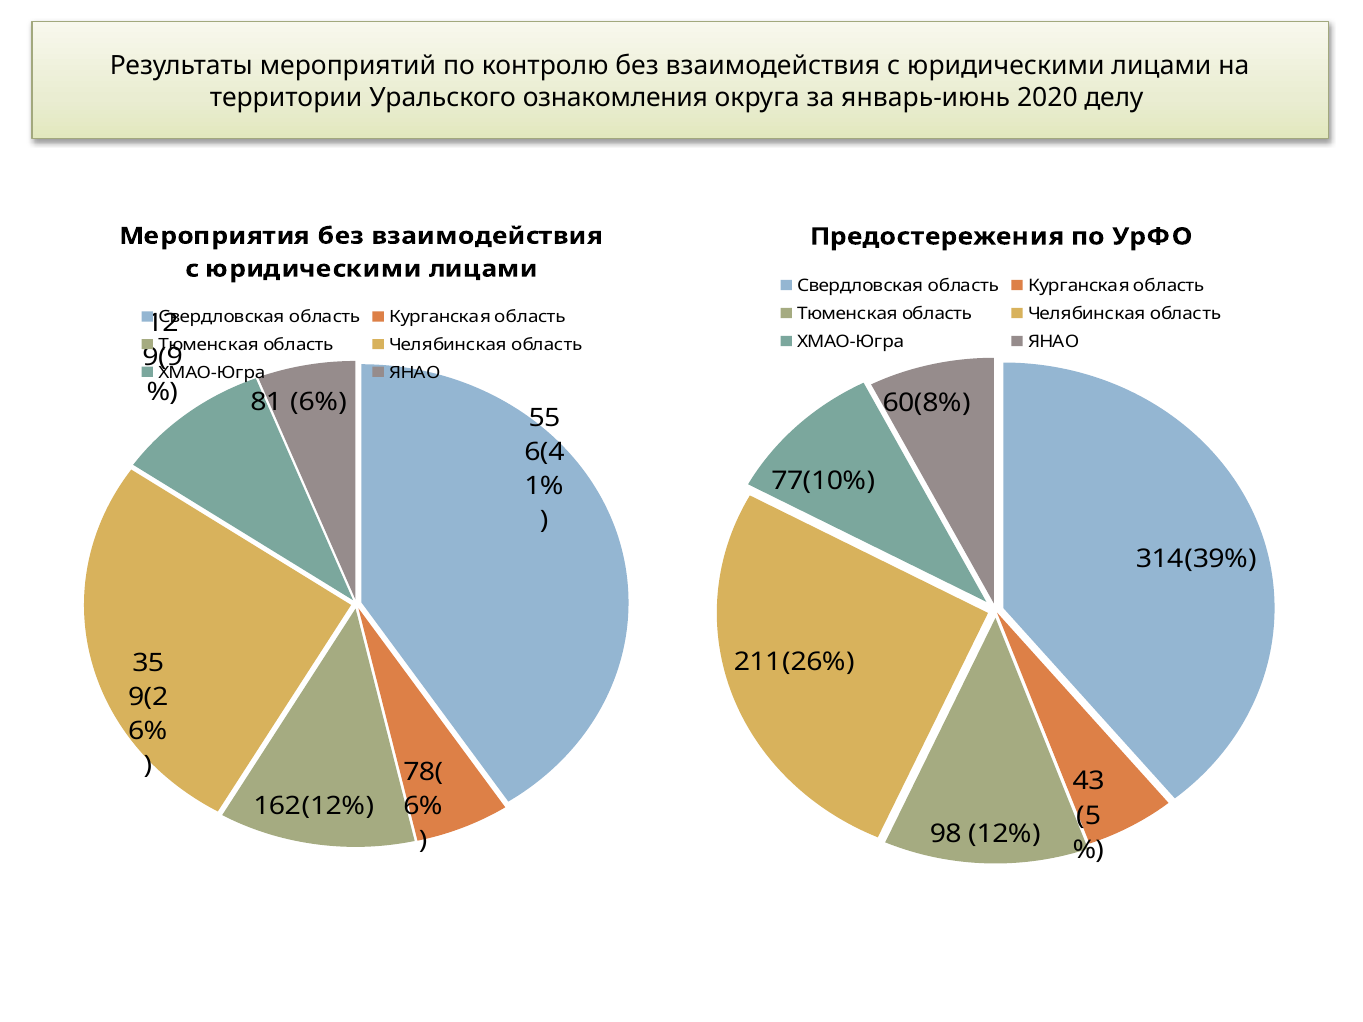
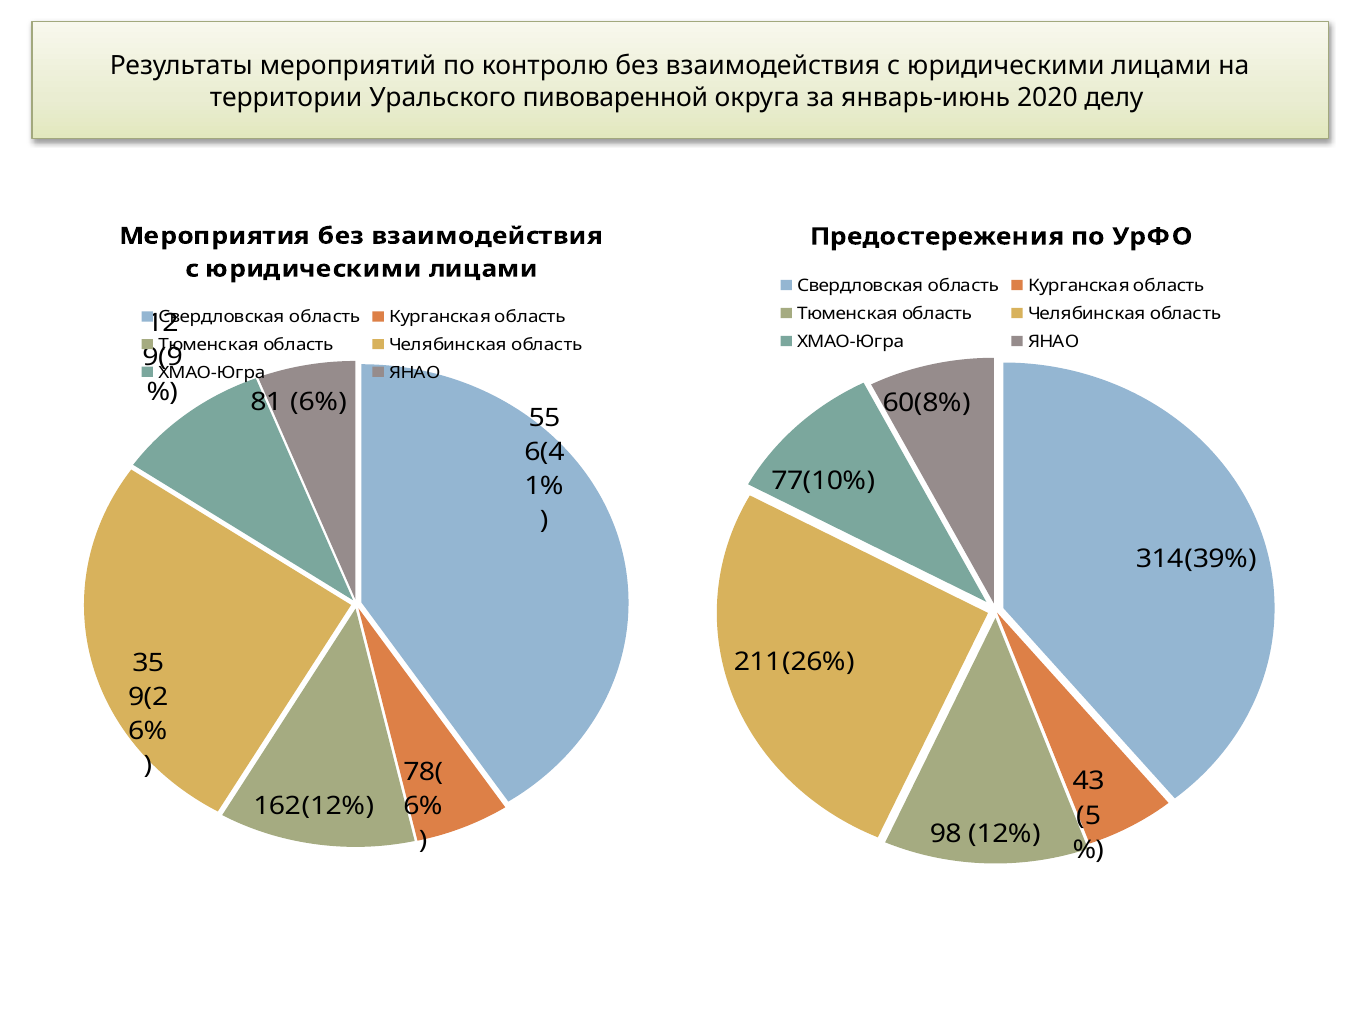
ознакомления: ознакомления -> пивоваренной (615, 98)
